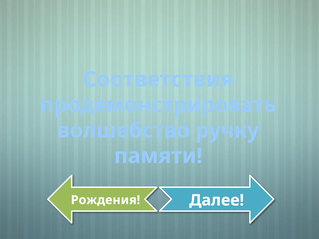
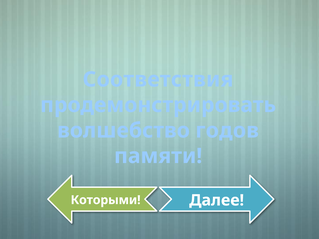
ручку: ручку -> годов (227, 131)
Рождения: Рождения -> Которыми (106, 200)
